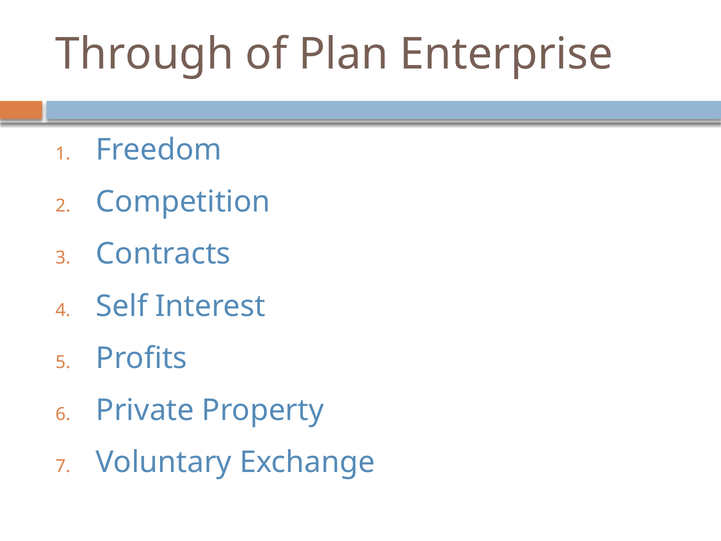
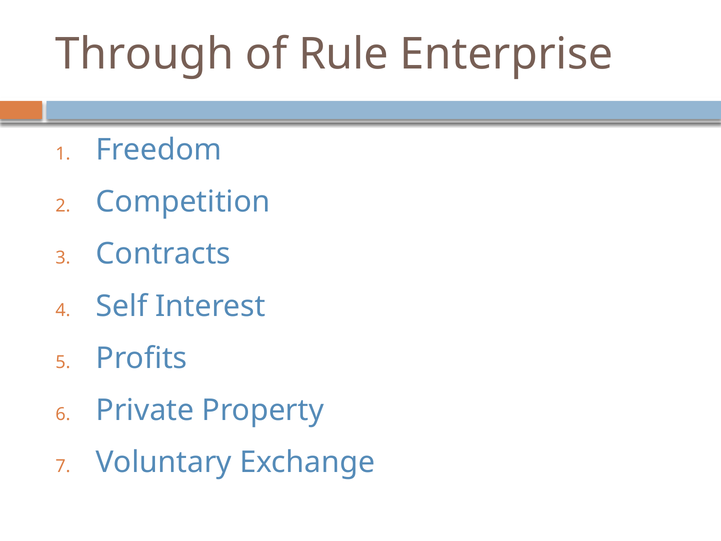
Plan: Plan -> Rule (344, 54)
